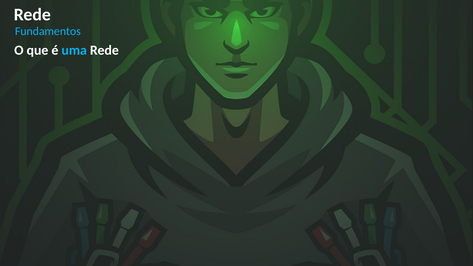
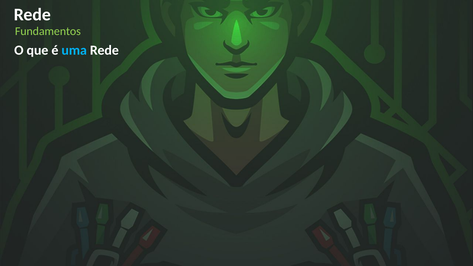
Fundamentos colour: light blue -> light green (48, 31)
